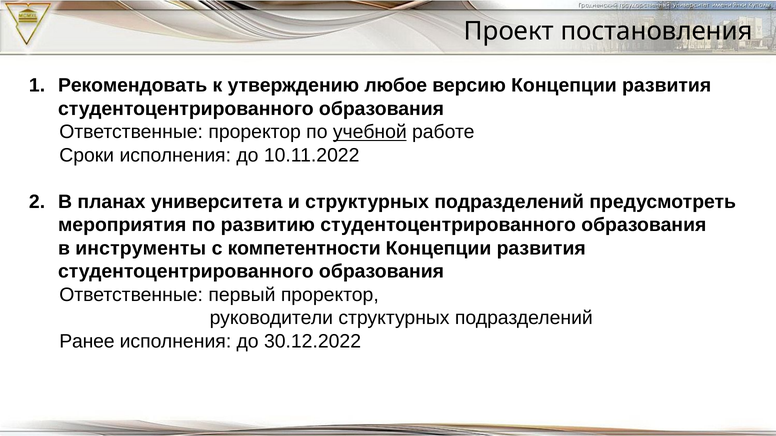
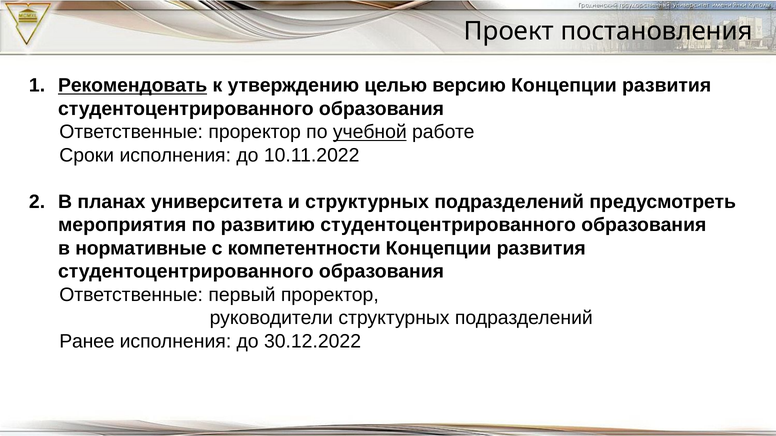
Рекомендовать underline: none -> present (133, 86)
любое: любое -> целью (396, 86)
инструменты: инструменты -> нормативные (141, 249)
